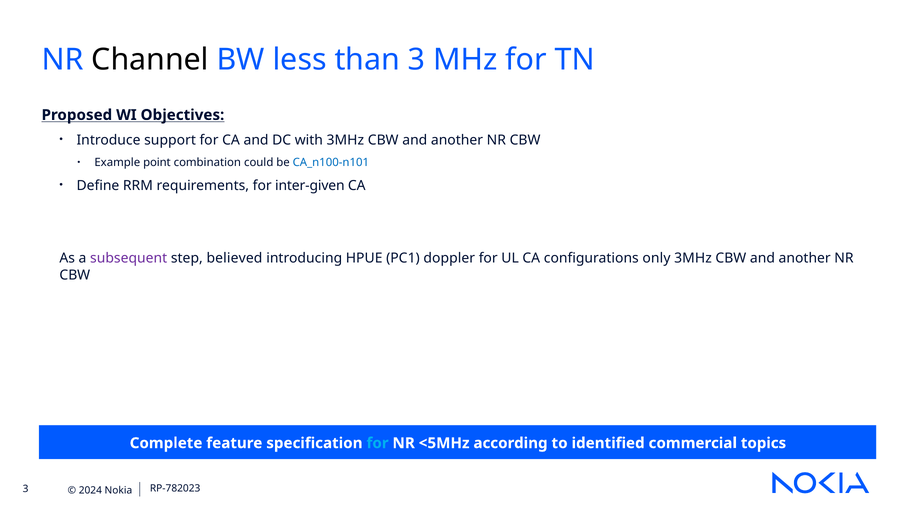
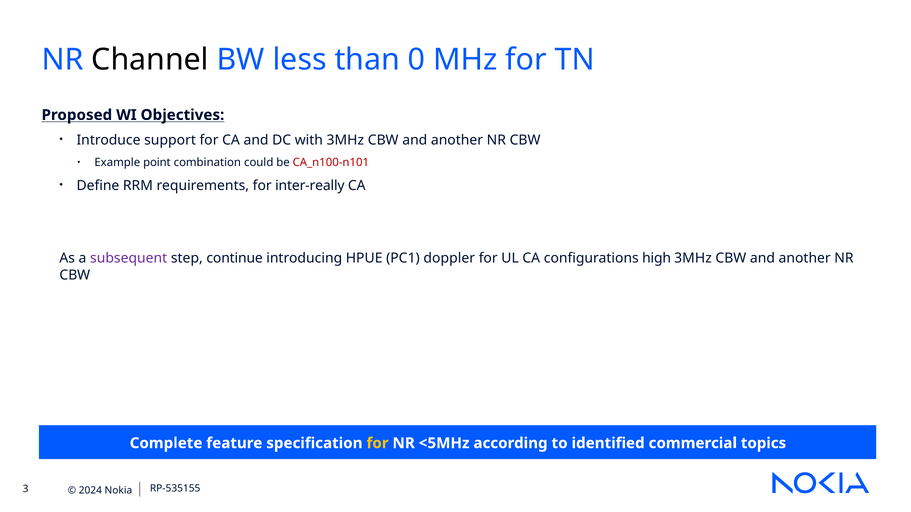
than 3: 3 -> 0 (417, 60)
CA_n100-n101 colour: blue -> red (331, 163)
inter-given: inter-given -> inter-really (310, 186)
believed: believed -> continue (235, 259)
only: only -> high (657, 259)
for colour: light blue -> yellow (378, 444)
RP-782023: RP-782023 -> RP-535155 (175, 489)
